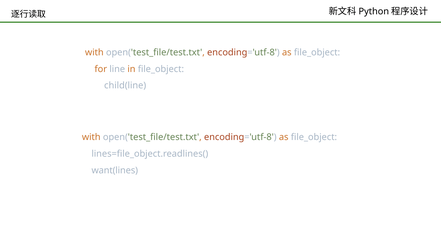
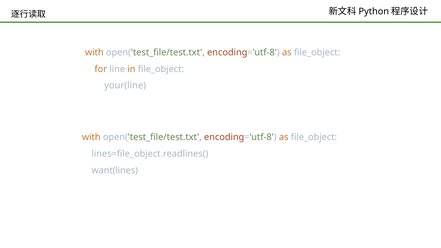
child(line: child(line -> your(line (125, 86)
